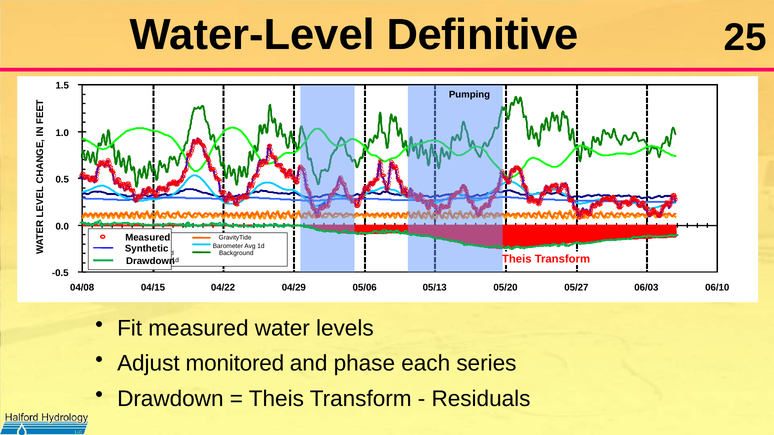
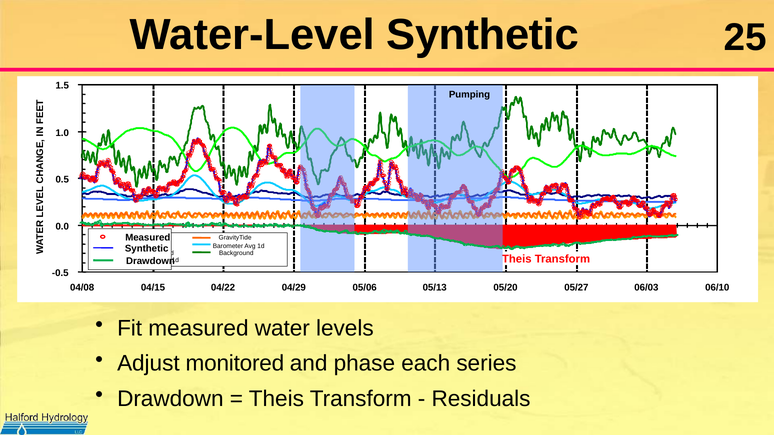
Water-Level Definitive: Definitive -> Synthetic (483, 35)
